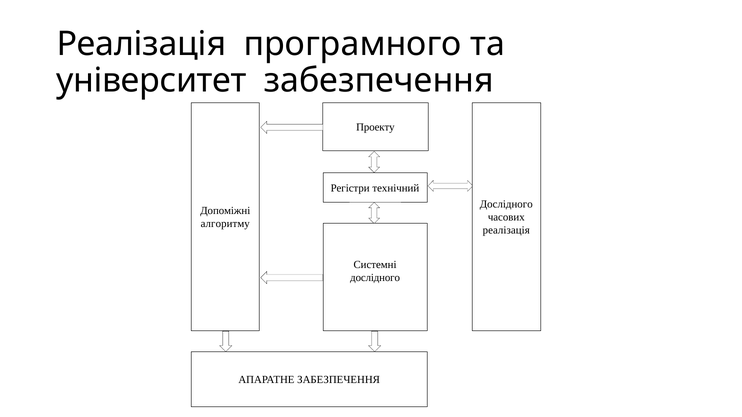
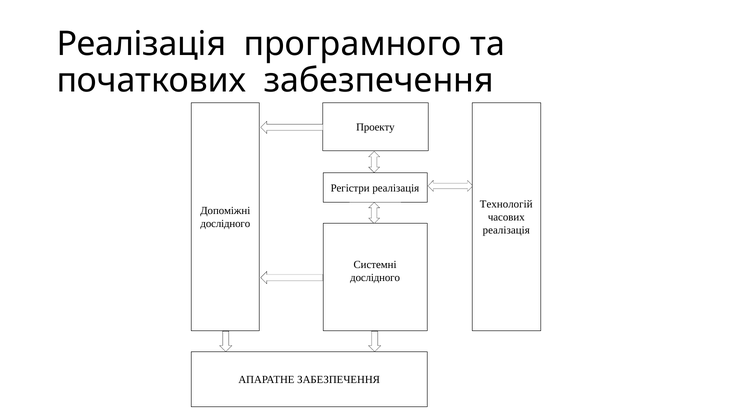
університет: університет -> початкових (151, 81)
Регістри технічний: технічний -> реалізація (396, 188)
Дослідного: Дослідного -> Технологій (506, 204)
алгоритму: алгоритму -> дослідного (225, 224)
